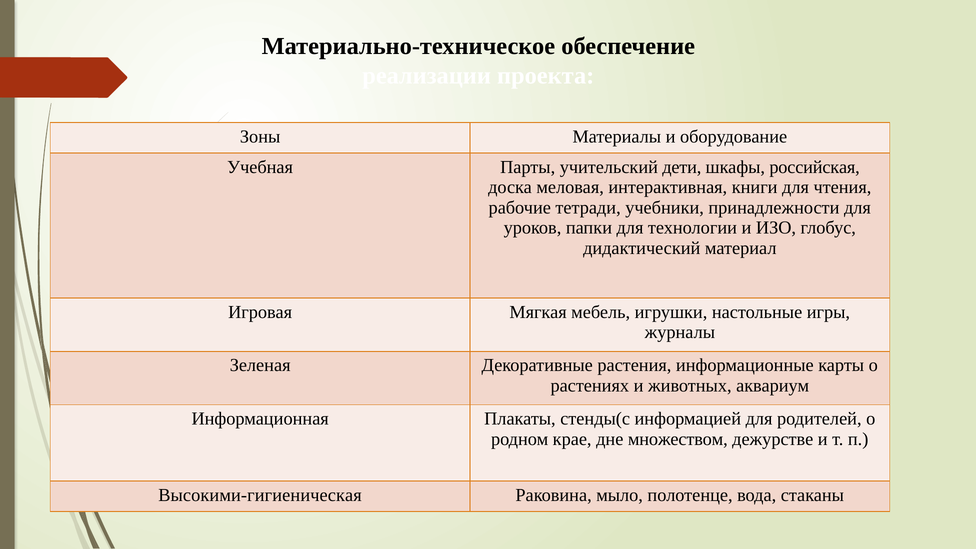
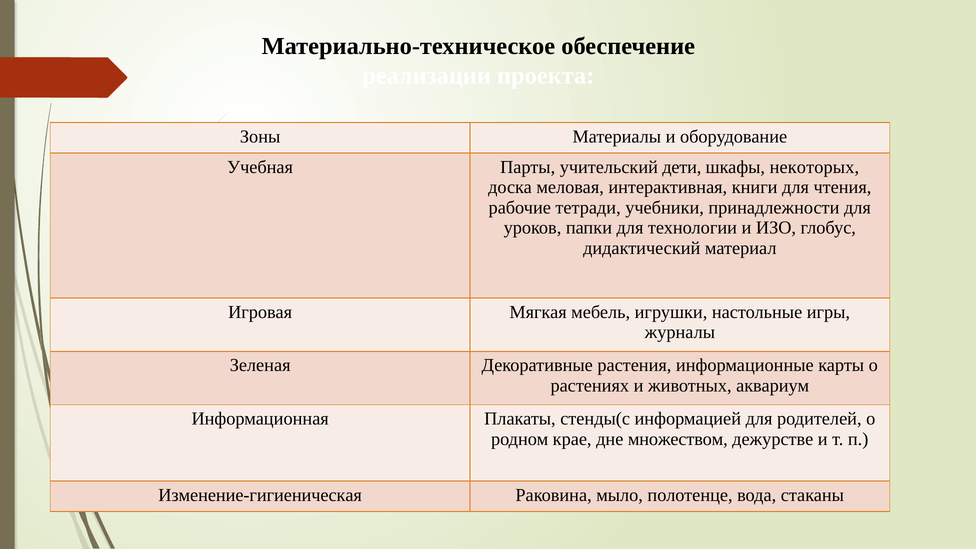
российская: российская -> некоторых (814, 167)
Высокими-гигиеническая: Высокими-гигиеническая -> Изменение-гигиеническая (260, 495)
